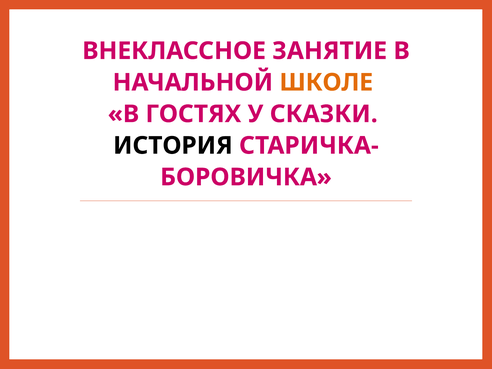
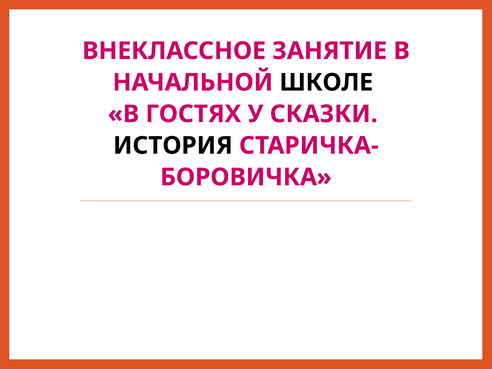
ШКОЛЕ colour: orange -> black (326, 82)
